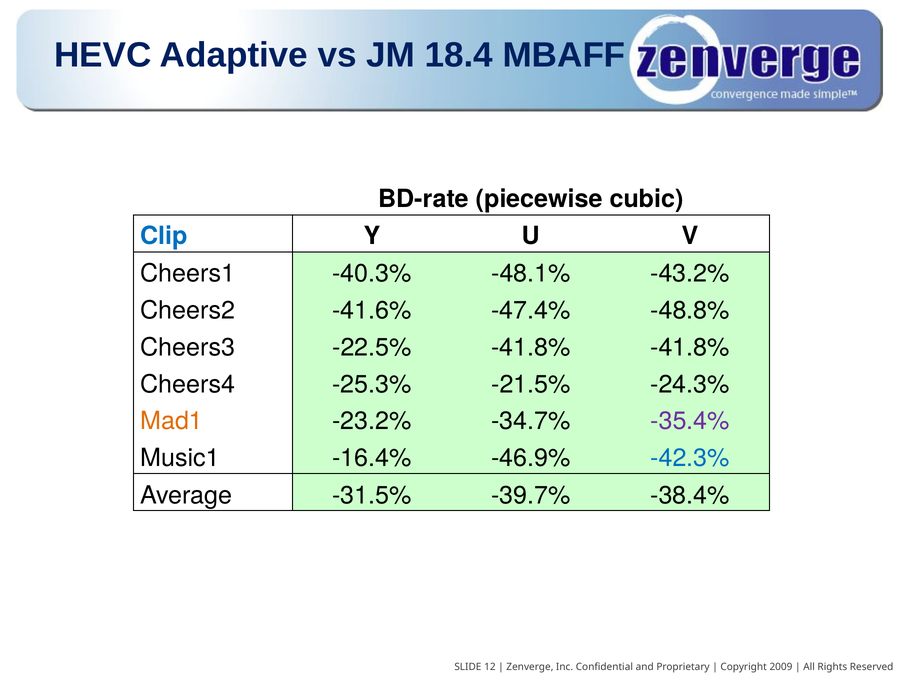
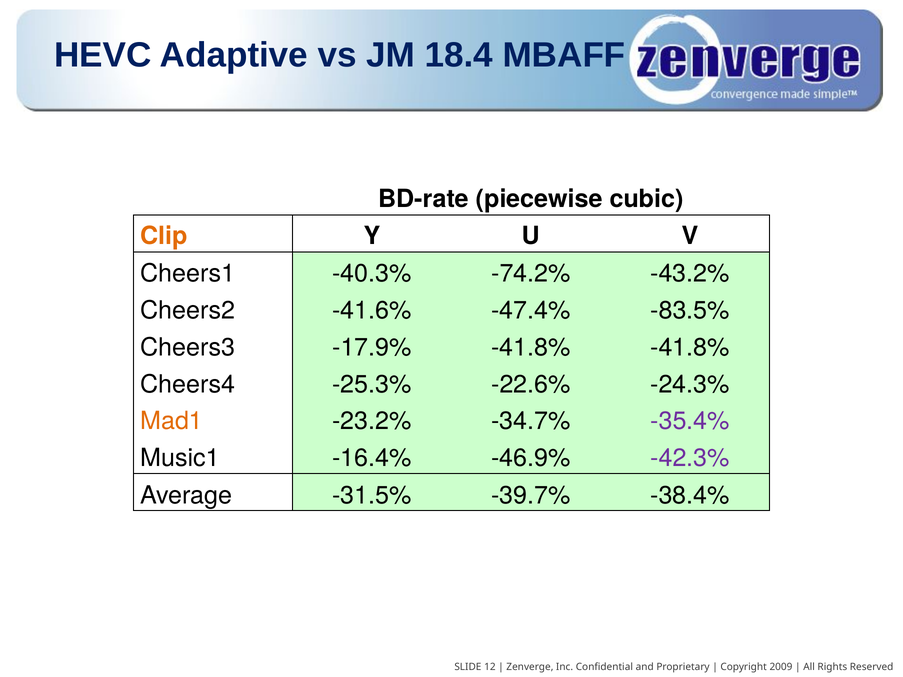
Clip colour: blue -> orange (164, 236)
-48.1%: -48.1% -> -74.2% (531, 274)
-48.8%: -48.8% -> -83.5% (690, 311)
-22.5%: -22.5% -> -17.9% (372, 347)
-21.5%: -21.5% -> -22.6% (531, 384)
-42.3% colour: blue -> purple (690, 458)
